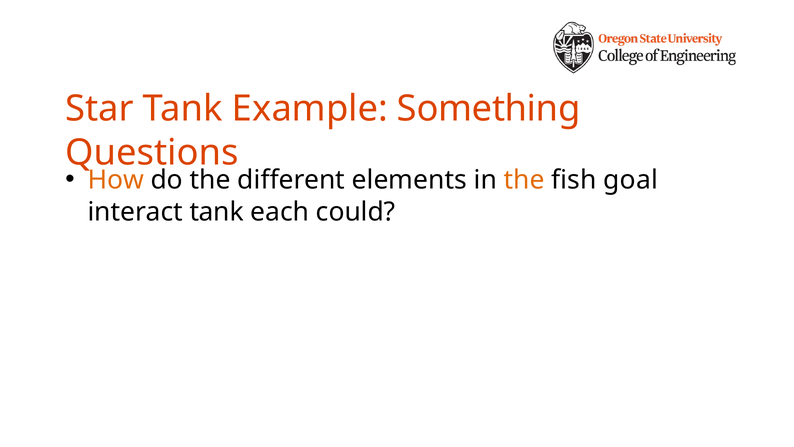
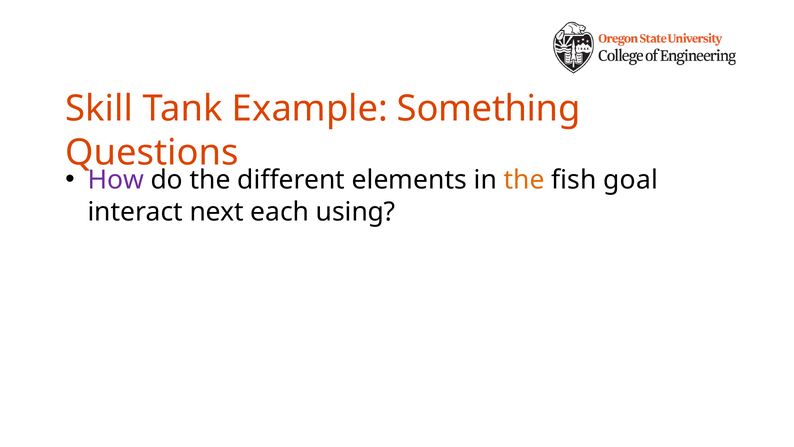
Star: Star -> Skill (99, 109)
How colour: orange -> purple (116, 180)
interact tank: tank -> next (217, 212)
could: could -> using (356, 212)
